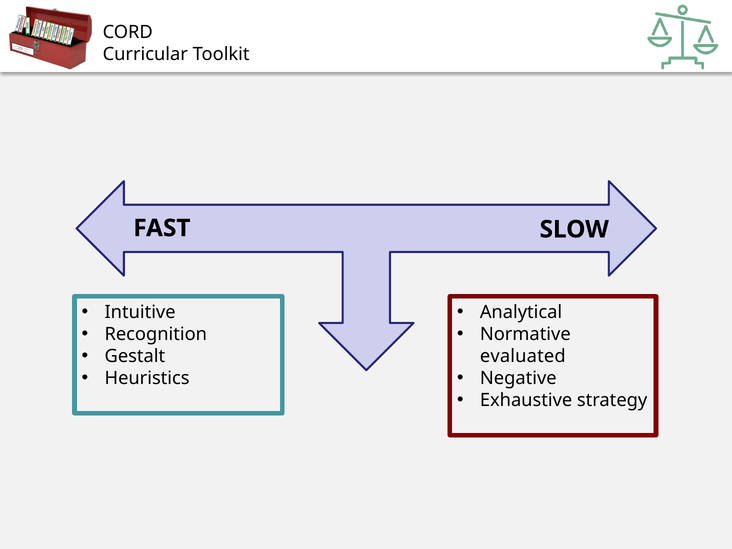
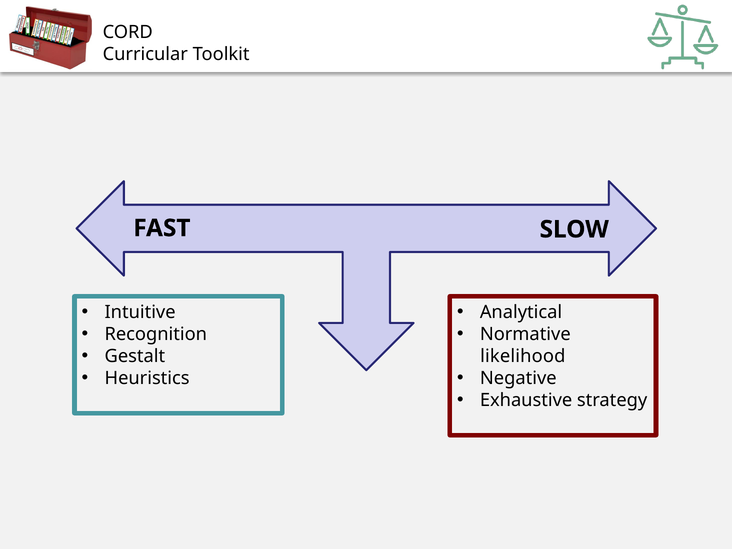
evaluated: evaluated -> likelihood (523, 356)
